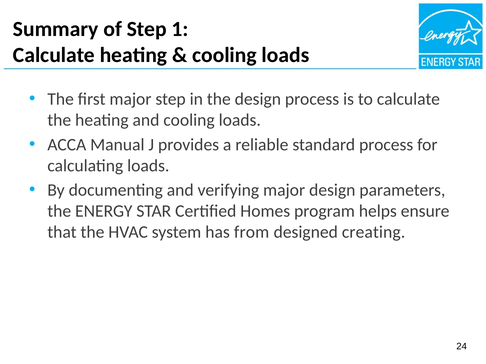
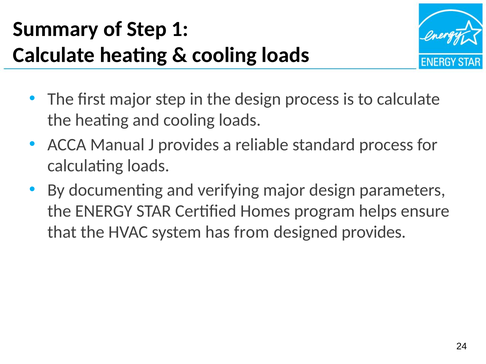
designed creating: creating -> provides (374, 233)
